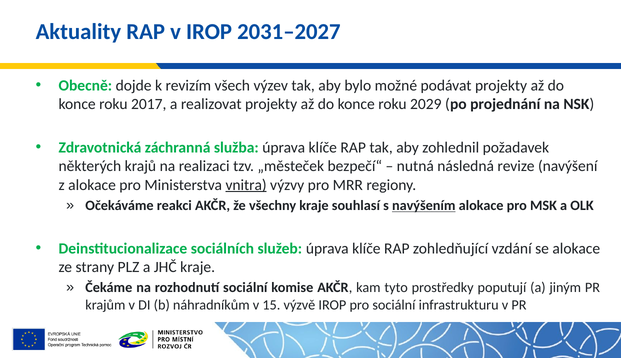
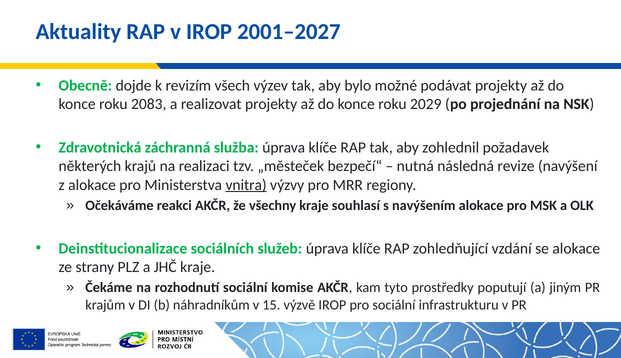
2031–2027: 2031–2027 -> 2001–2027 (289, 32)
2017: 2017 -> 2083 (149, 104)
navýšením underline: present -> none (424, 205)
